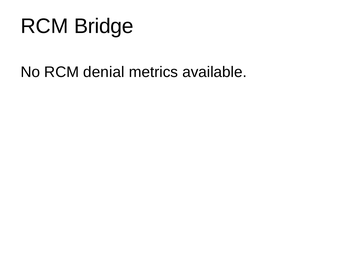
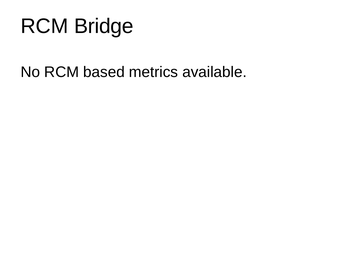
denial: denial -> based (104, 72)
